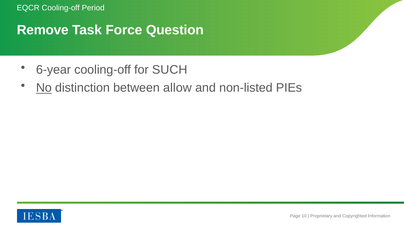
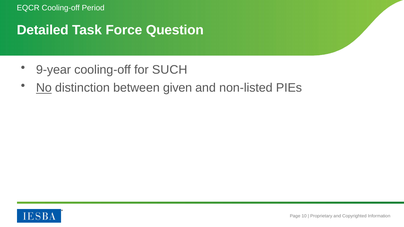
Remove: Remove -> Detailed (43, 30)
6-year: 6-year -> 9-year (53, 70)
allow: allow -> given (178, 88)
